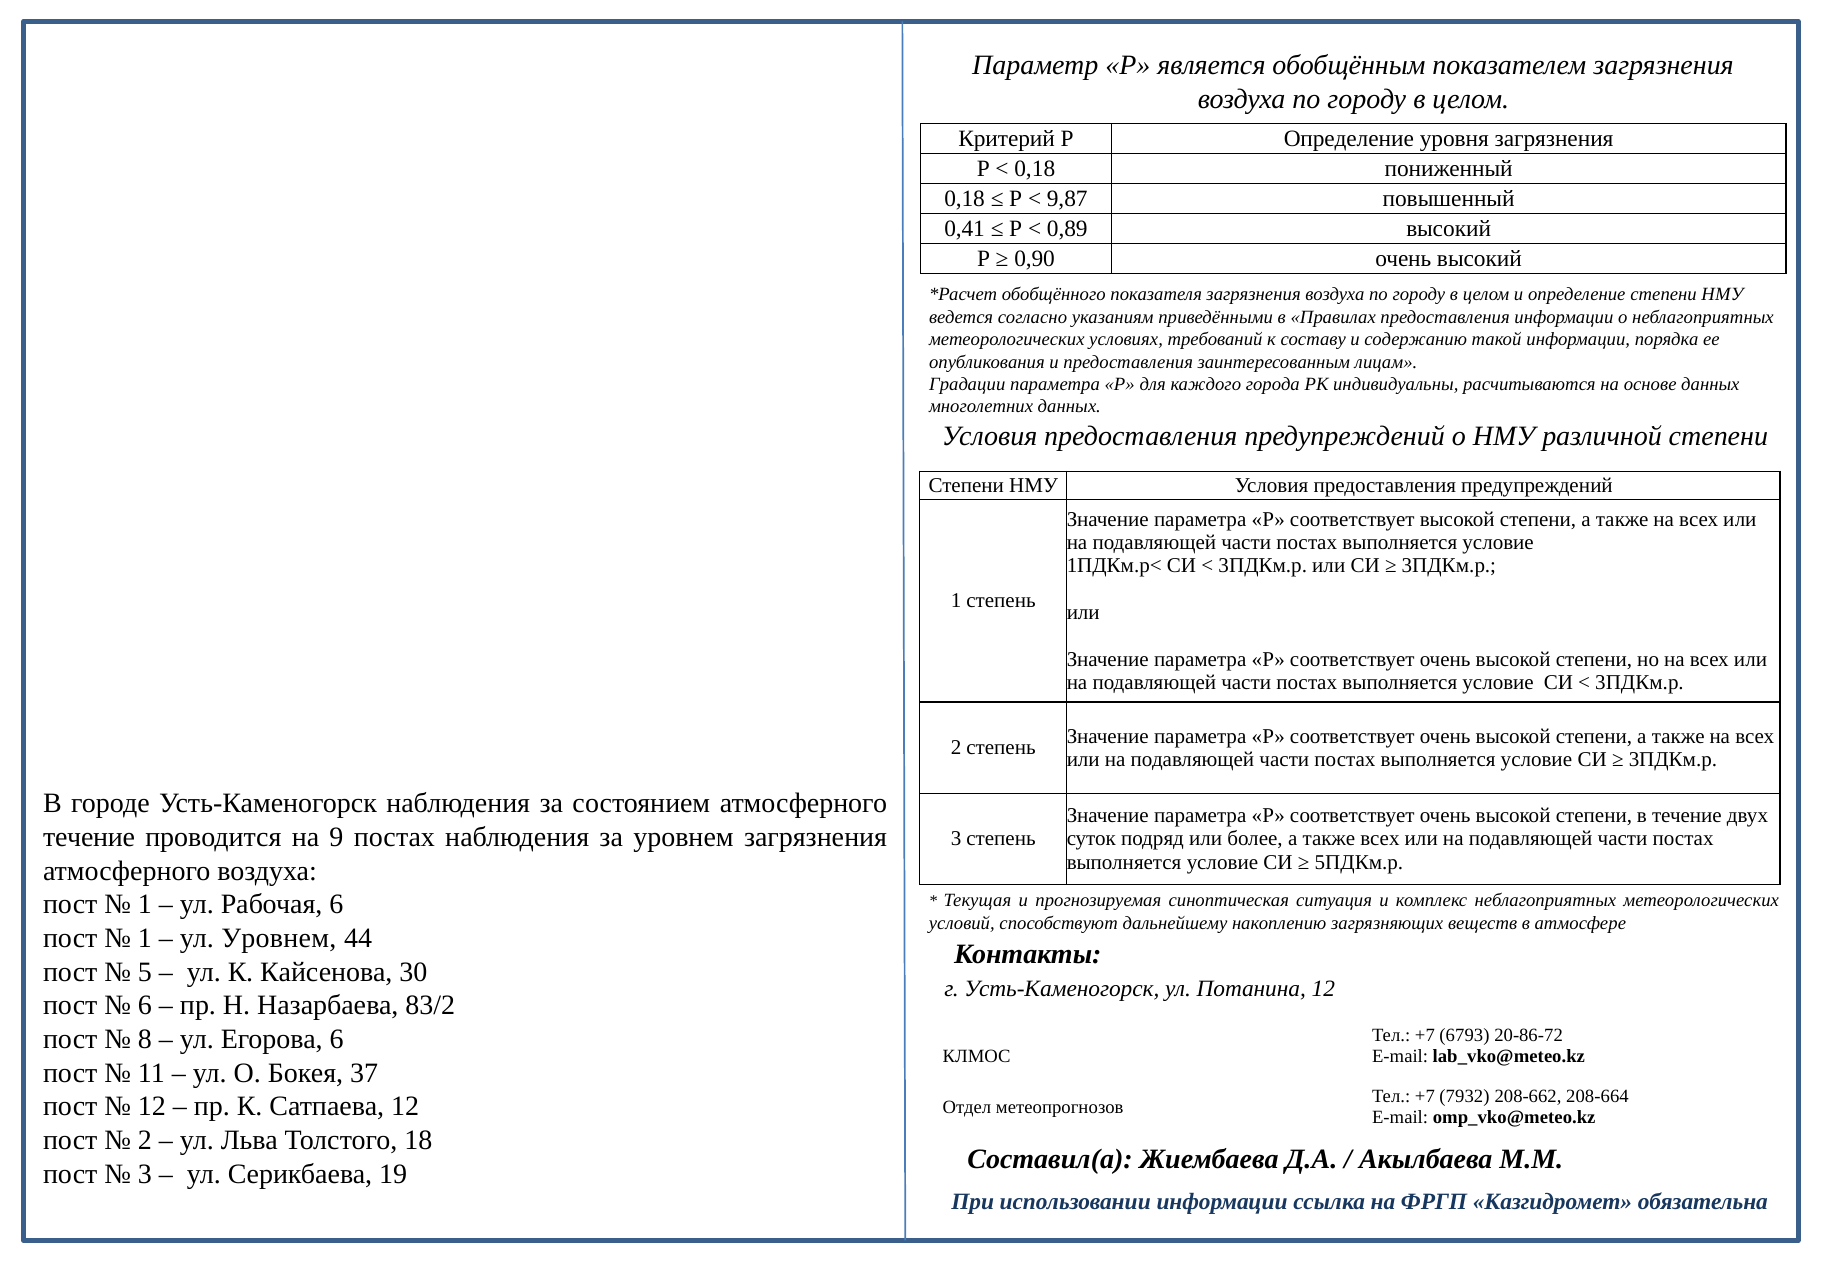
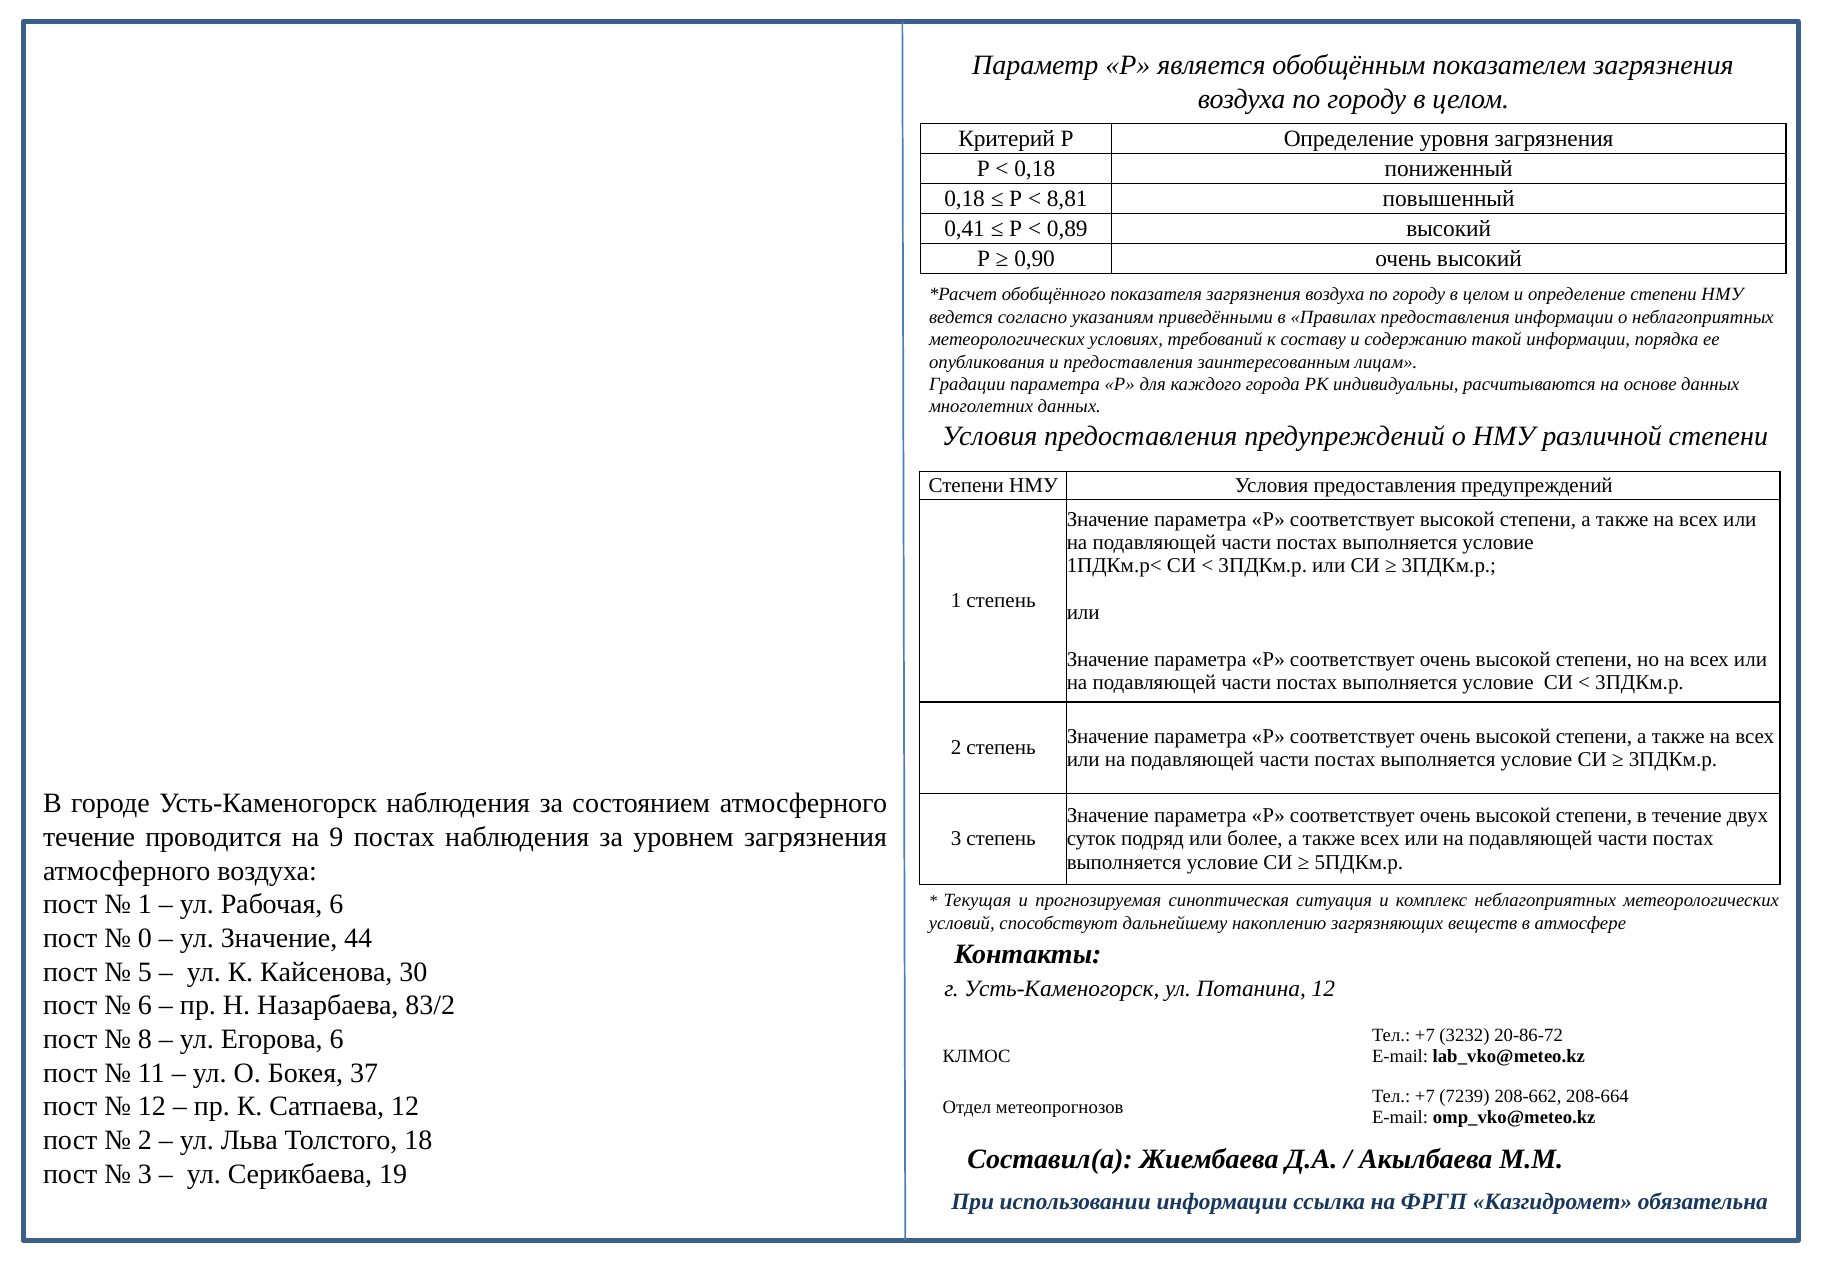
9,87: 9,87 -> 8,81 (1067, 198)
1: 1 -> 0 (145, 938)
ул Уровнем: Уровнем -> Значение (279, 938)
6793: 6793 -> 3232 (1464, 1035)
7932: 7932 -> 7239 (1464, 1096)
